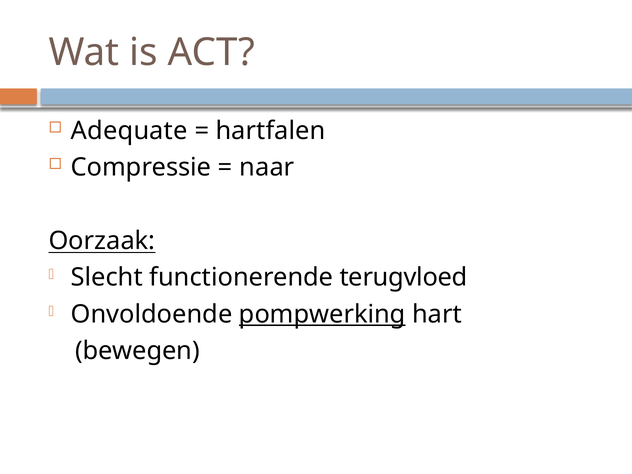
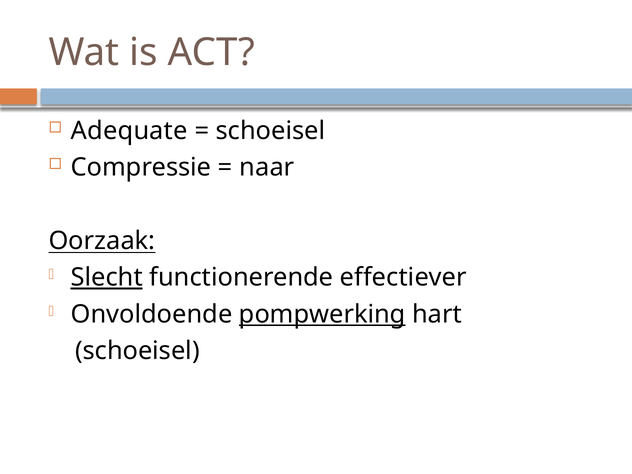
hartfalen: hartfalen -> schoeisel (271, 131)
Slecht underline: none -> present (107, 278)
terugvloed: terugvloed -> effectiever (403, 278)
bewegen: bewegen -> schoeisel (137, 351)
